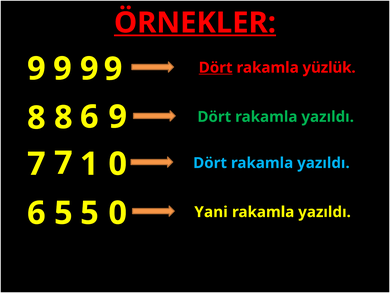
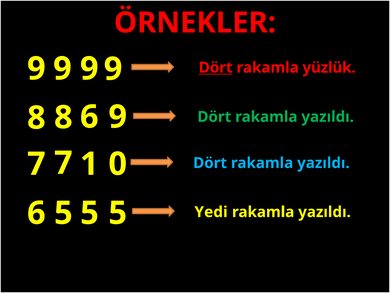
ÖRNEKLER underline: present -> none (195, 23)
0: 0 -> 5 (118, 213)
Yani: Yani -> Yedi (211, 212)
